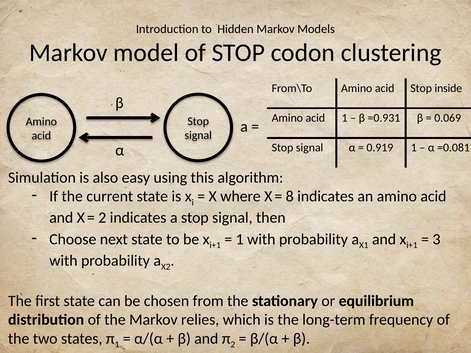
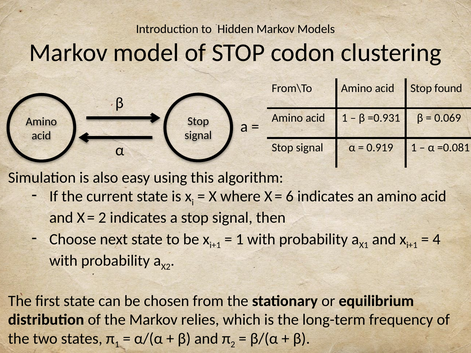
inside: inside -> found (448, 88)
8: 8 -> 6 (290, 197)
3: 3 -> 4 (436, 239)
